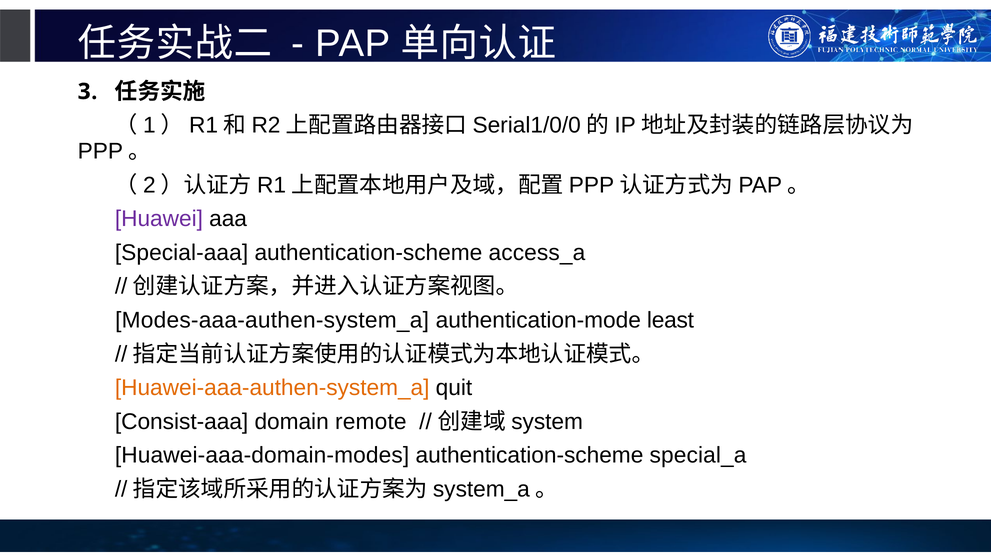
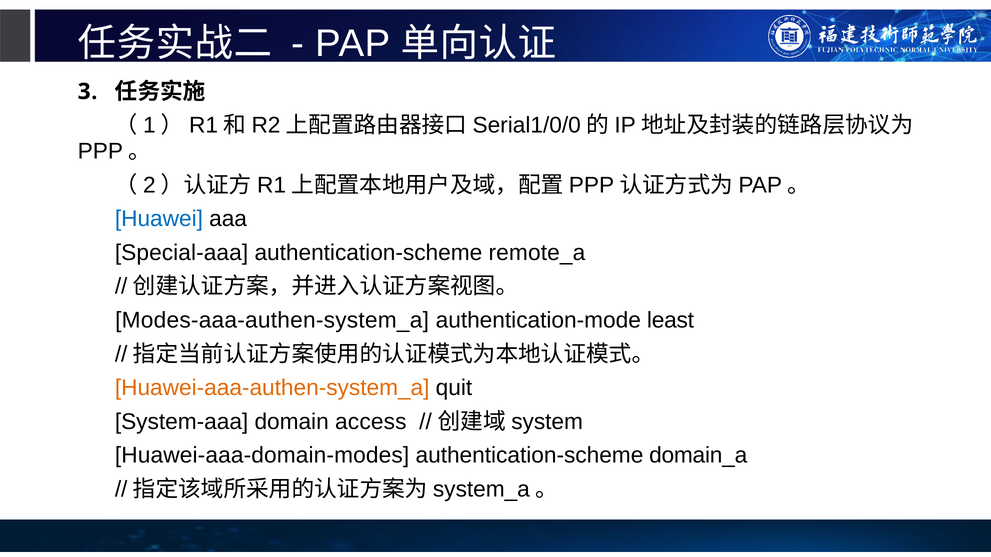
Huawei colour: purple -> blue (159, 219)
access_a: access_a -> remote_a (537, 253)
Consist-aaa: Consist-aaa -> System-aaa (182, 422)
remote: remote -> access (371, 422)
special_a: special_a -> domain_a (698, 456)
